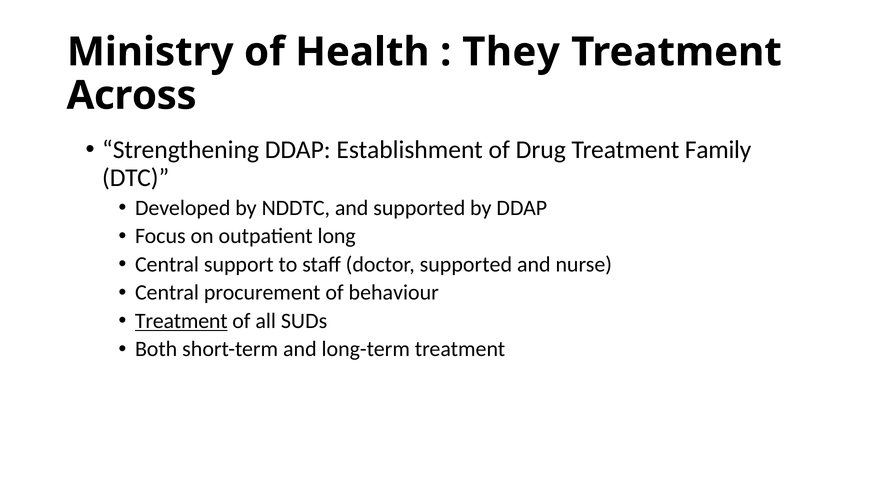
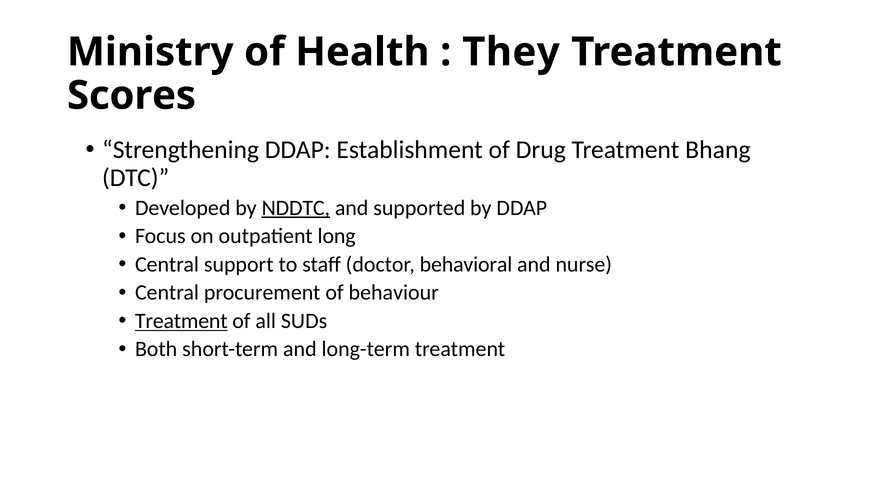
Across: Across -> Scores (131, 96)
Family: Family -> Bhang (718, 150)
NDDTC underline: none -> present (296, 208)
doctor supported: supported -> behavioral (466, 264)
